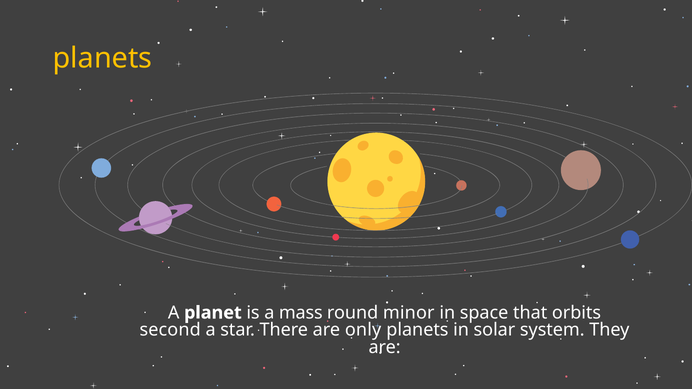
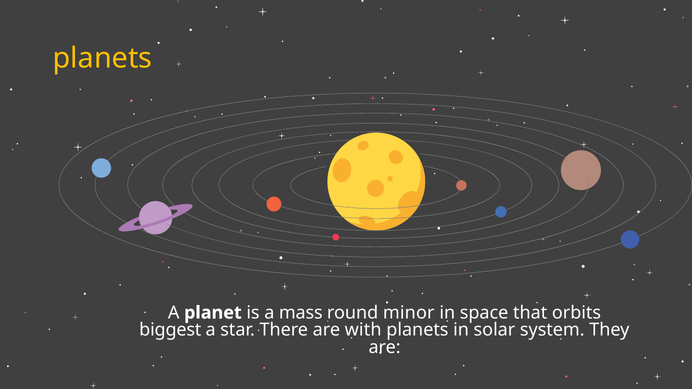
second: second -> biggest (170, 330)
only: only -> with (363, 330)
